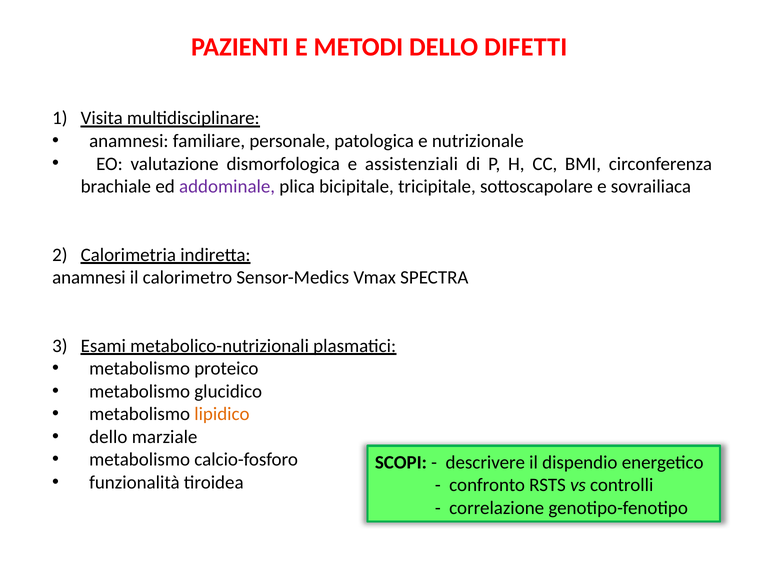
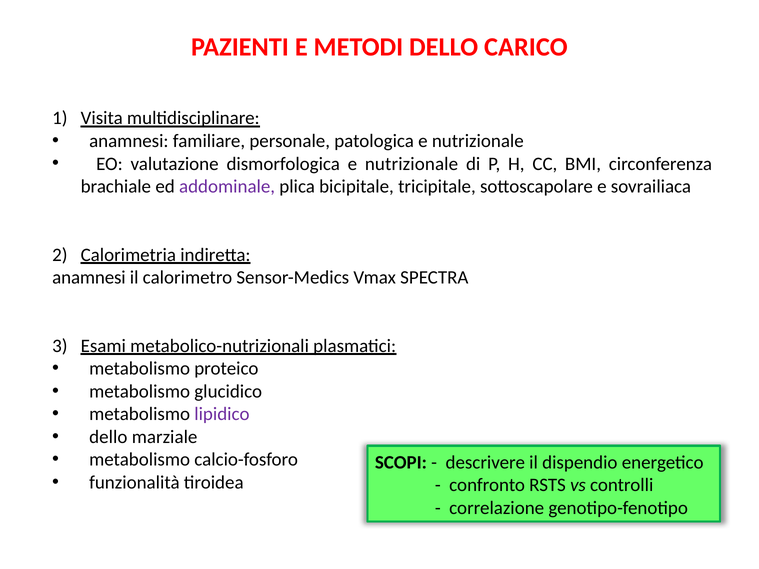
DIFETTI: DIFETTI -> CARICO (526, 47)
dismorfologica e assistenziali: assistenziali -> nutrizionale (412, 164)
lipidico colour: orange -> purple (222, 414)
